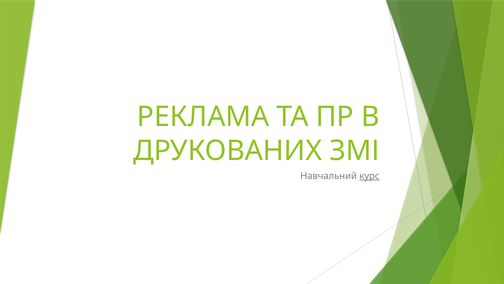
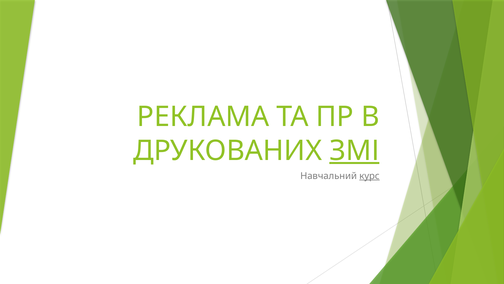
ЗМІ underline: none -> present (354, 151)
